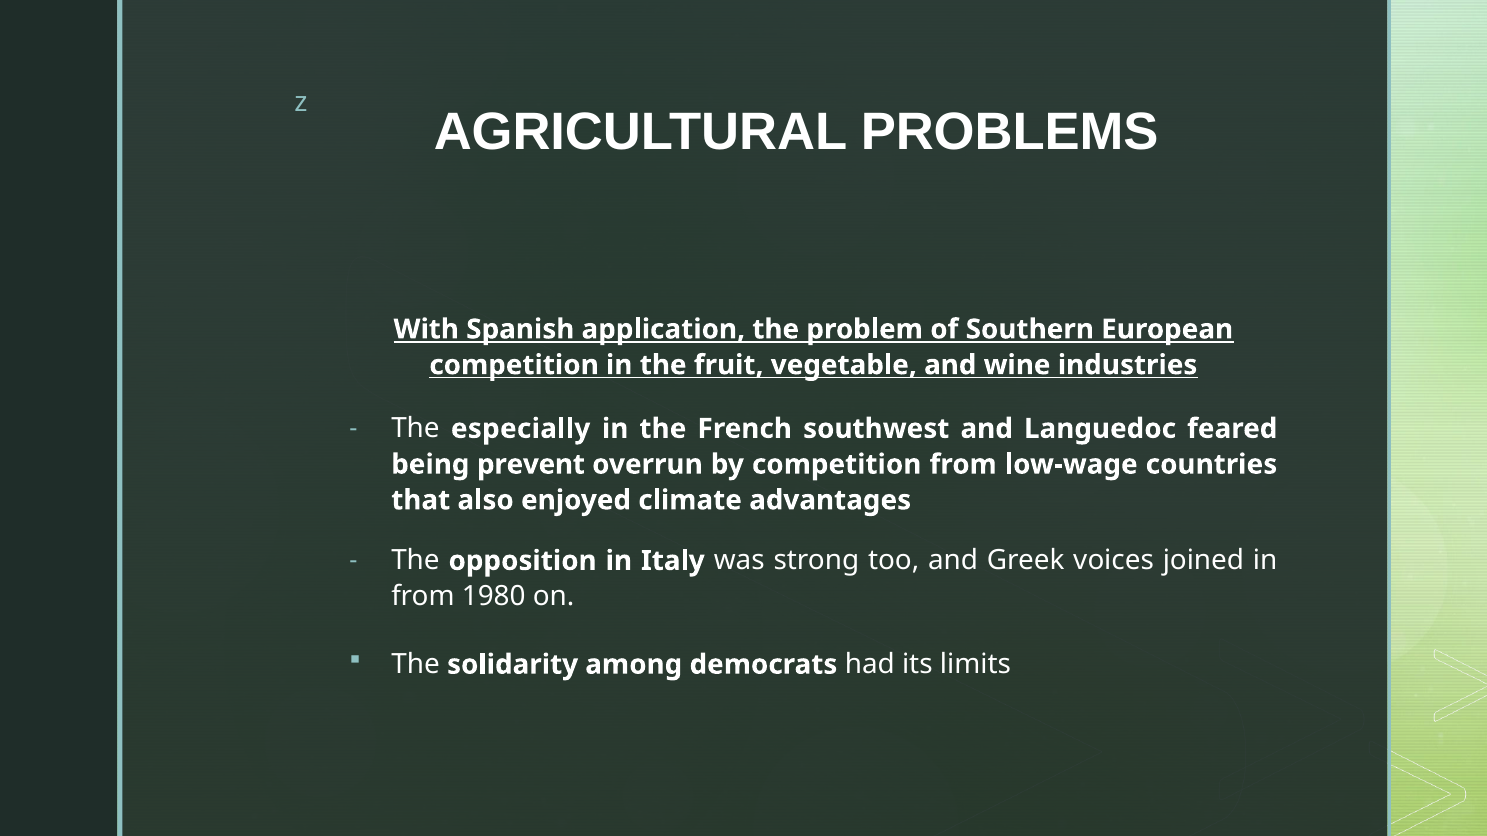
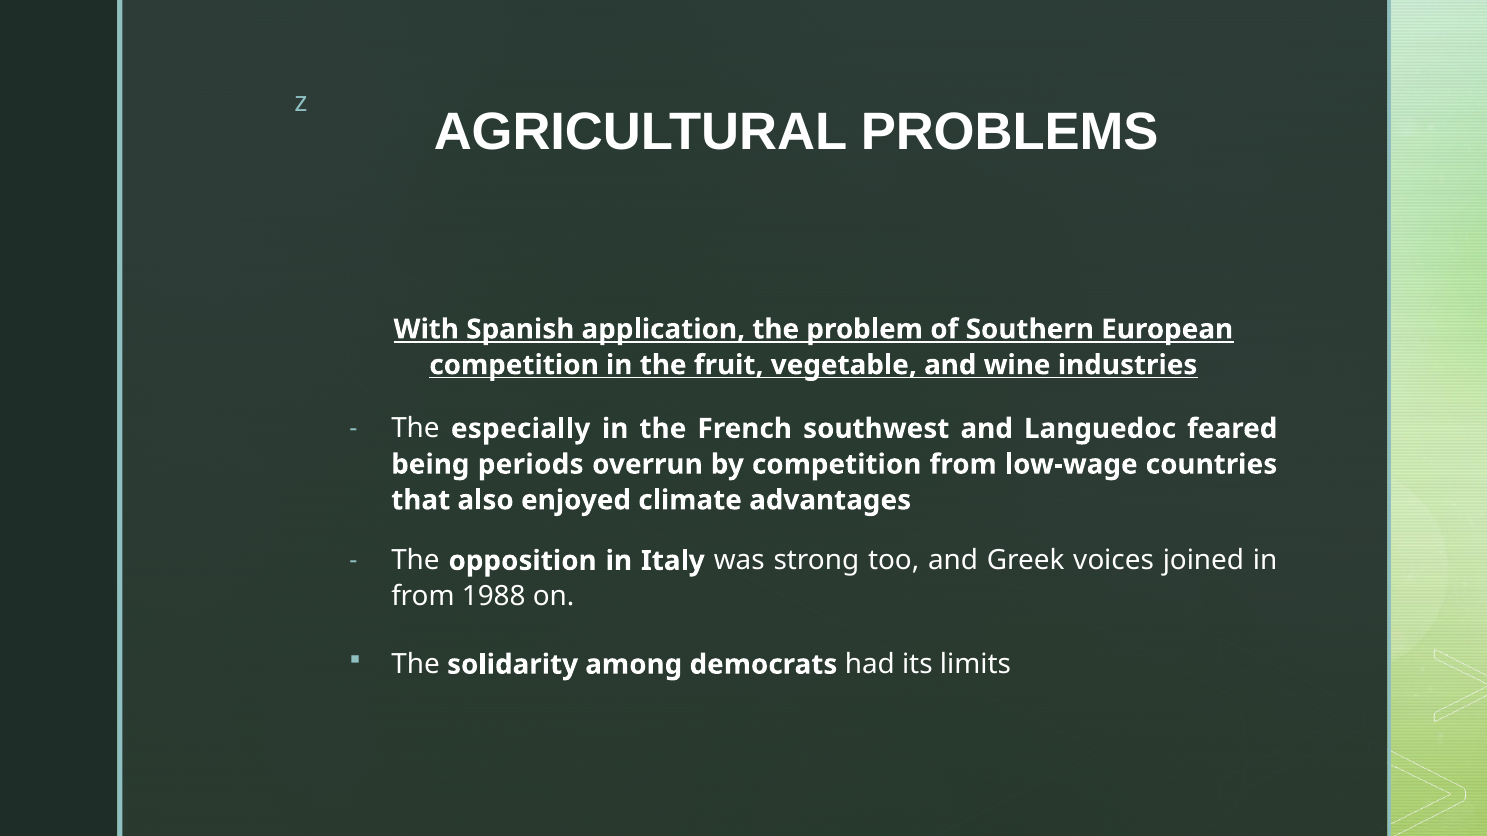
prevent: prevent -> periods (531, 465)
1980: 1980 -> 1988 (494, 597)
